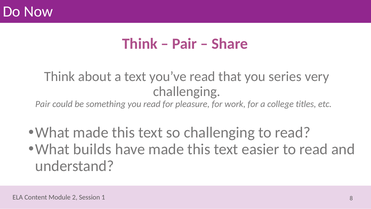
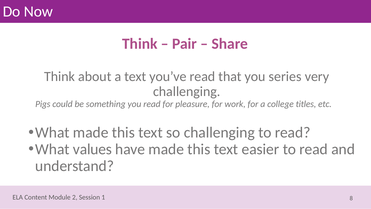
Pair: Pair -> Pigs (43, 104)
builds: builds -> values (92, 149)
